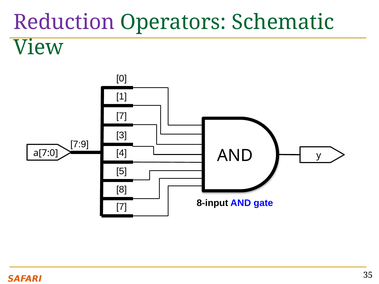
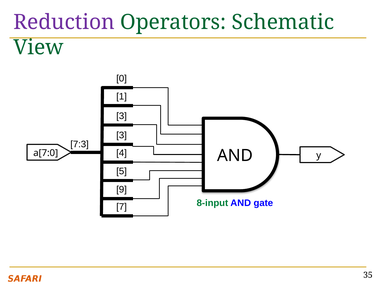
7: 7 -> 3 (122, 116)
7:9: 7:9 -> 7:3 (80, 144)
8: 8 -> 9 (122, 190)
8-input colour: black -> green (212, 203)
